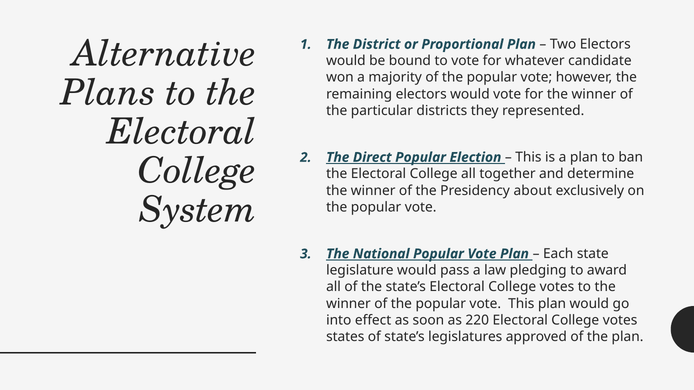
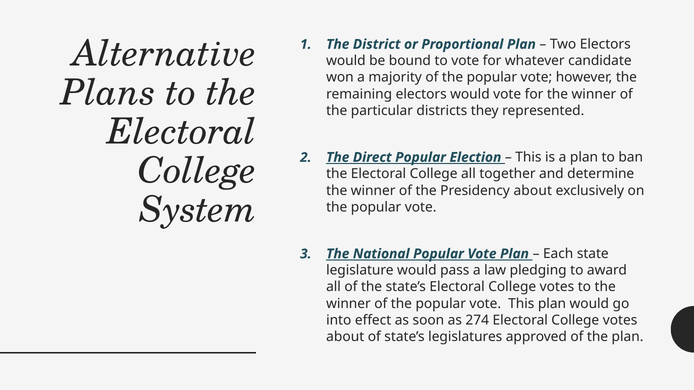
220: 220 -> 274 (477, 320)
states: states -> about (345, 337)
